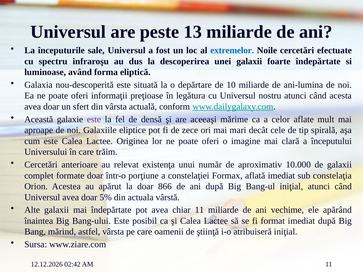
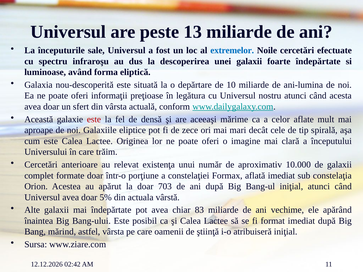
este colour: purple -> red (94, 119)
866: 866 -> 703 (165, 187)
chiar 11: 11 -> 83 (199, 210)
